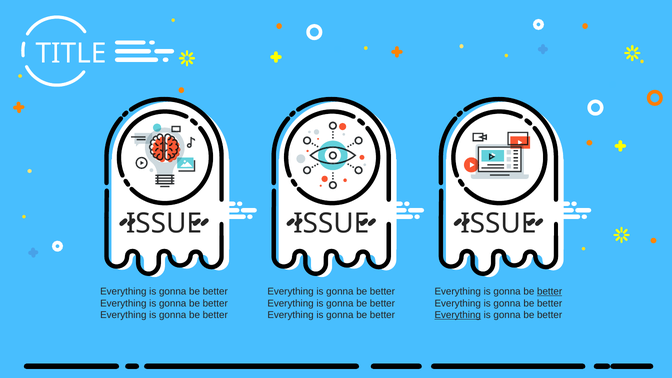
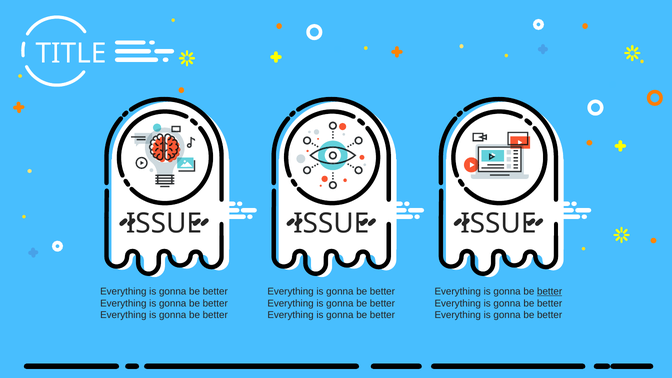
Everything underline: present -> none (458, 315)
